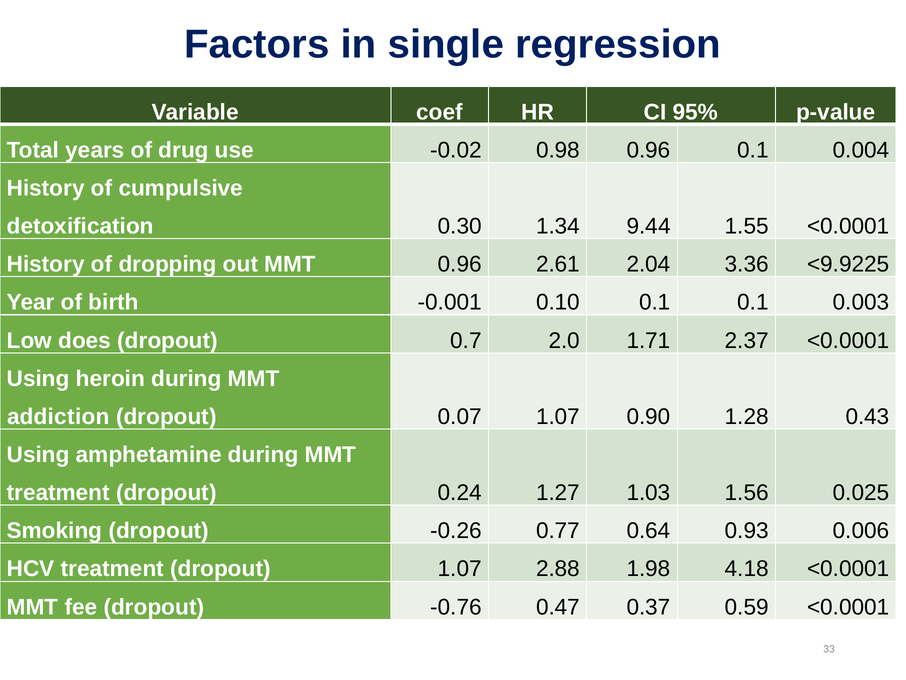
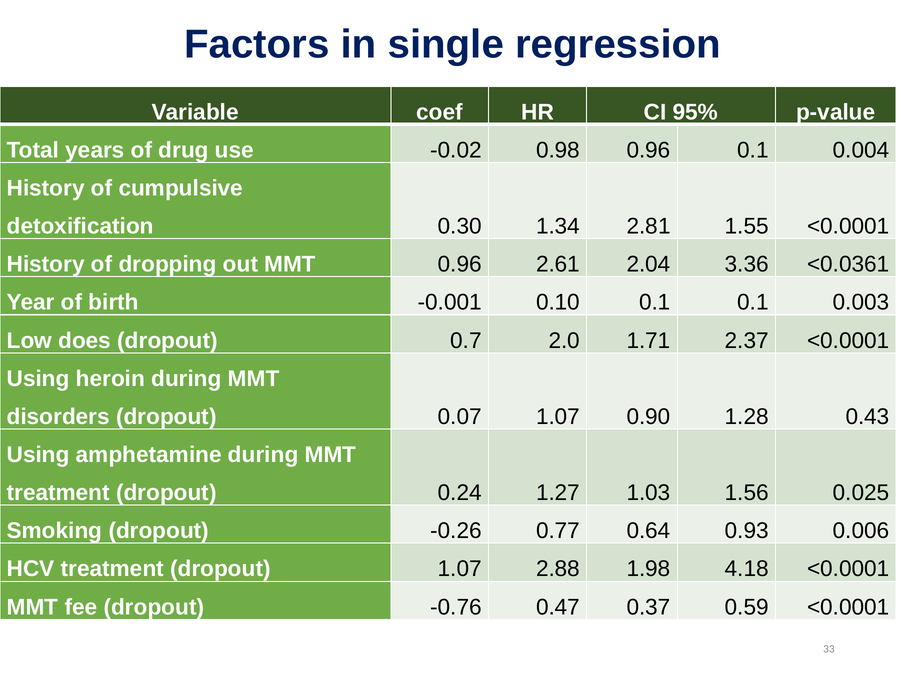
9.44: 9.44 -> 2.81 (649, 226)
<9.9225: <9.9225 -> <0.0361 (848, 264)
addiction: addiction -> disorders (58, 416)
